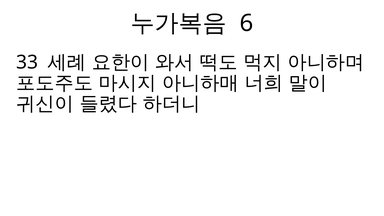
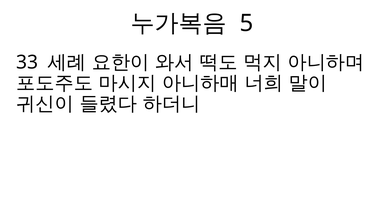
6: 6 -> 5 (246, 23)
